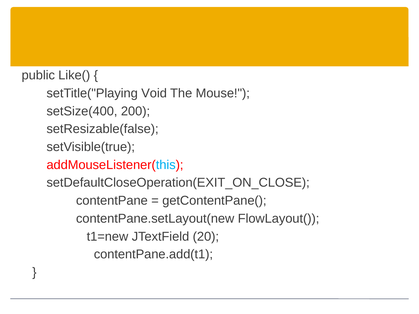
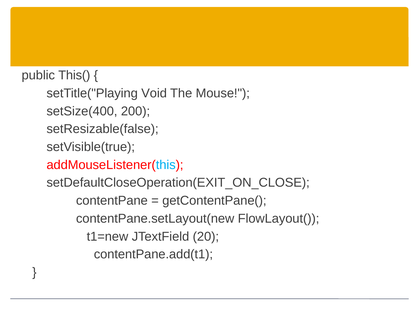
Like(: Like( -> This( (74, 75)
